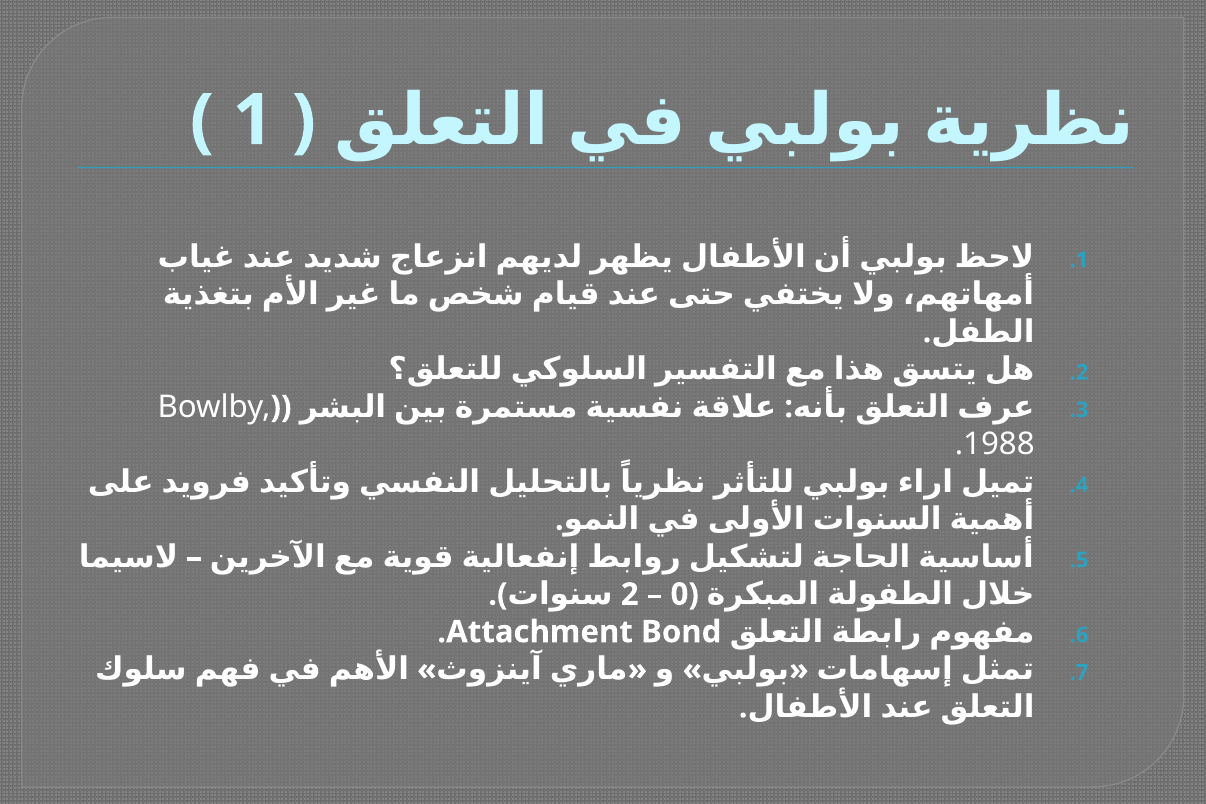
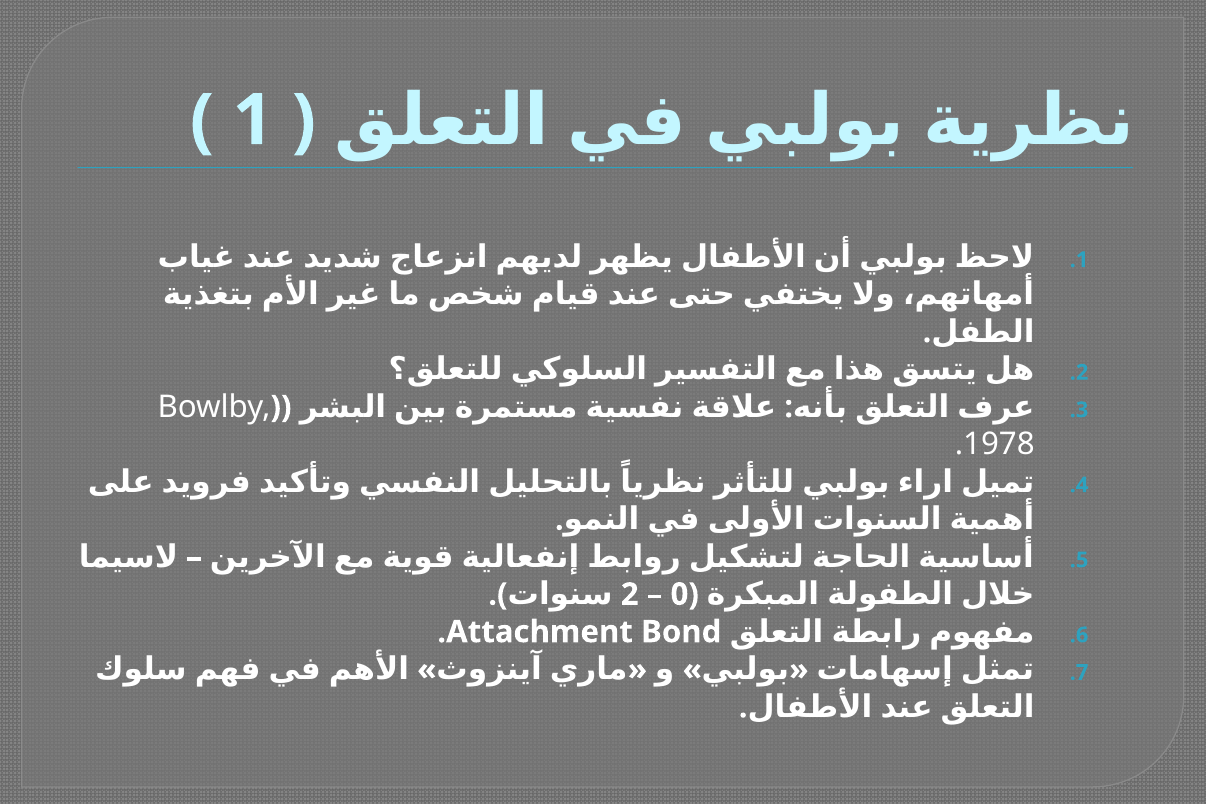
1988: 1988 -> 1978 (999, 444)
